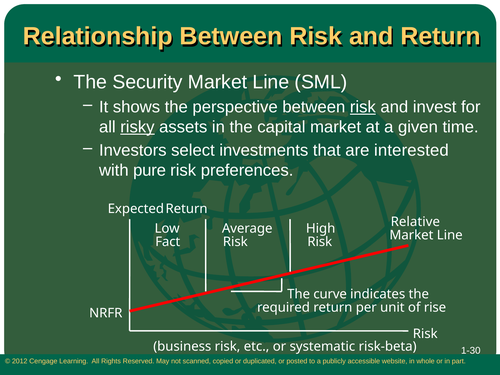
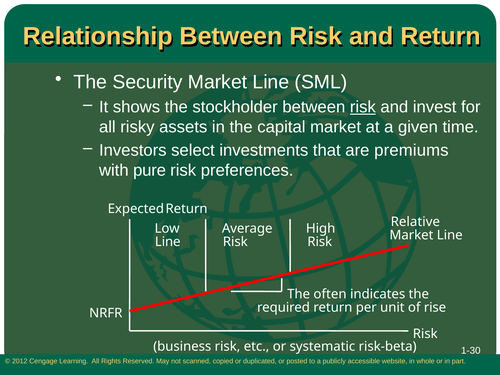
perspective: perspective -> stockholder (235, 107)
risky underline: present -> none (137, 127)
interested: interested -> premiums (411, 150)
Fact: Fact -> Line (168, 242)
curve: curve -> often (330, 294)
